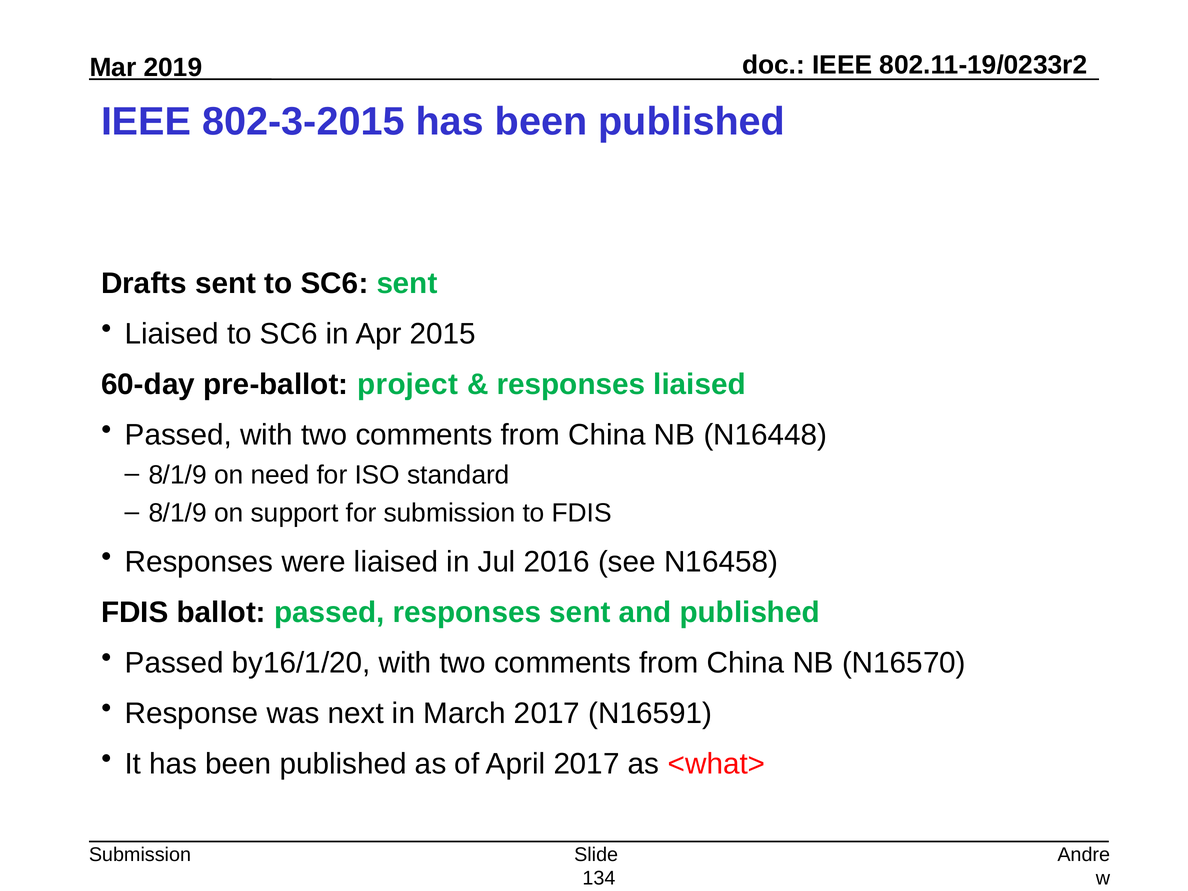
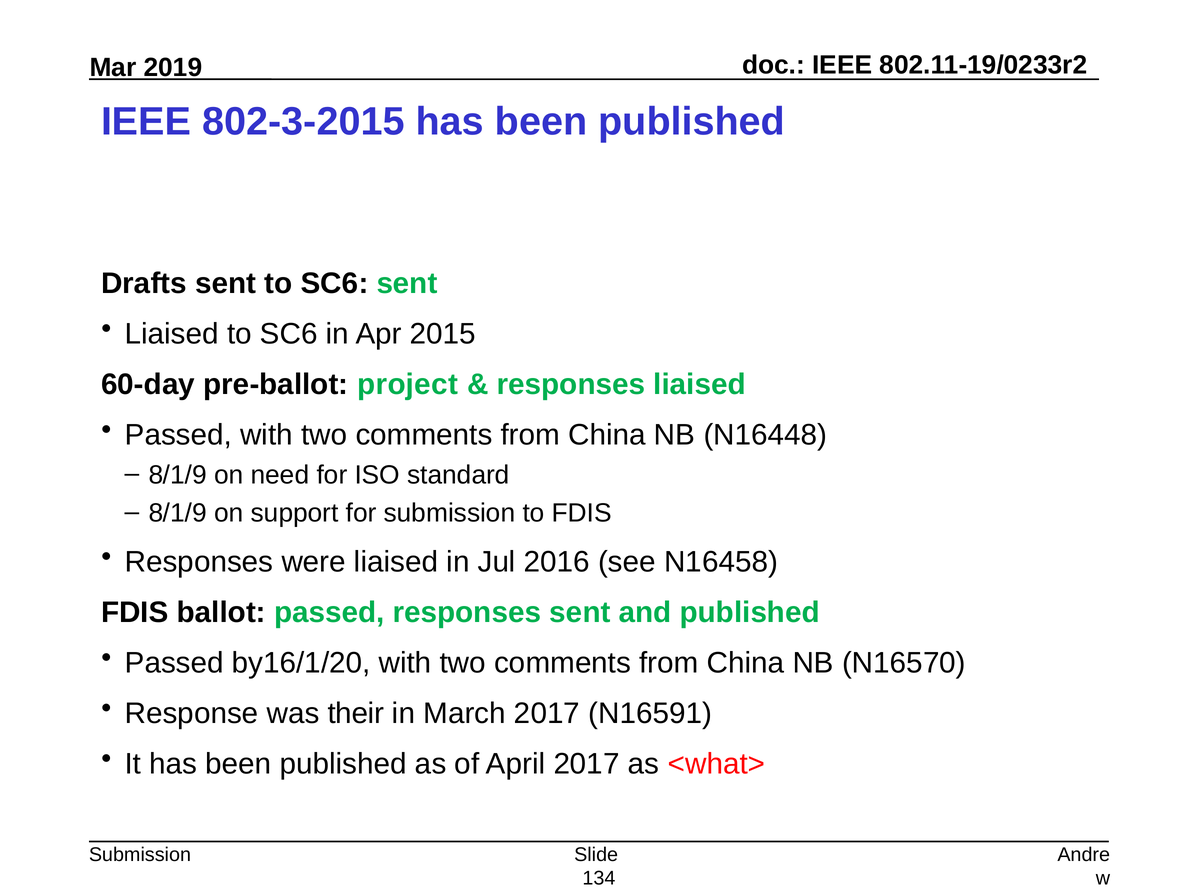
next: next -> their (356, 713)
